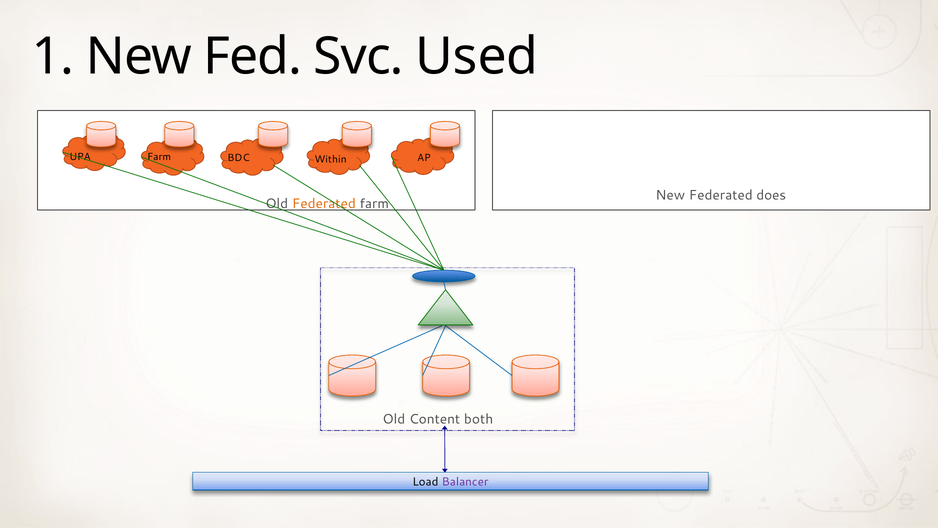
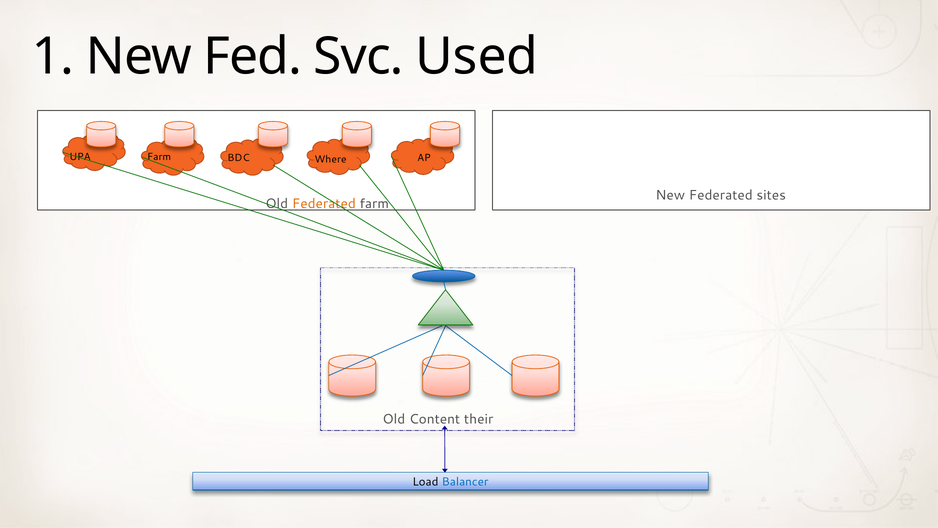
Within: Within -> Where (331, 159)
does: does -> sites (771, 195)
both: both -> their (479, 419)
Balancer colour: purple -> blue (465, 482)
